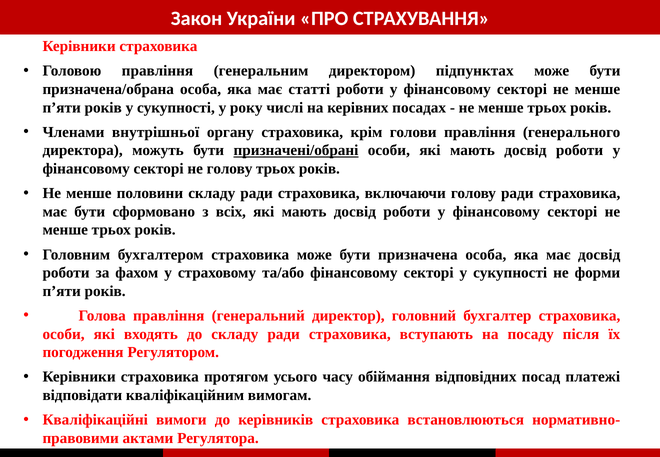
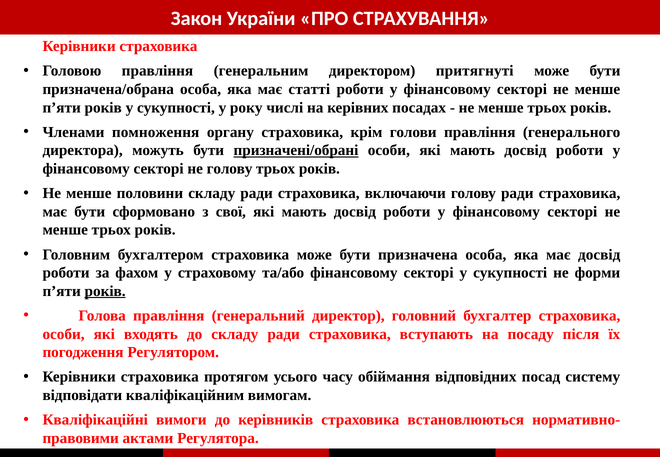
підпунктах: підпунктах -> притягнуті (475, 71)
внутрішньої: внутрішньої -> помноження (156, 132)
всіх: всіх -> свої (231, 212)
років underline: none -> present (105, 291)
платежі: платежі -> систему (593, 377)
